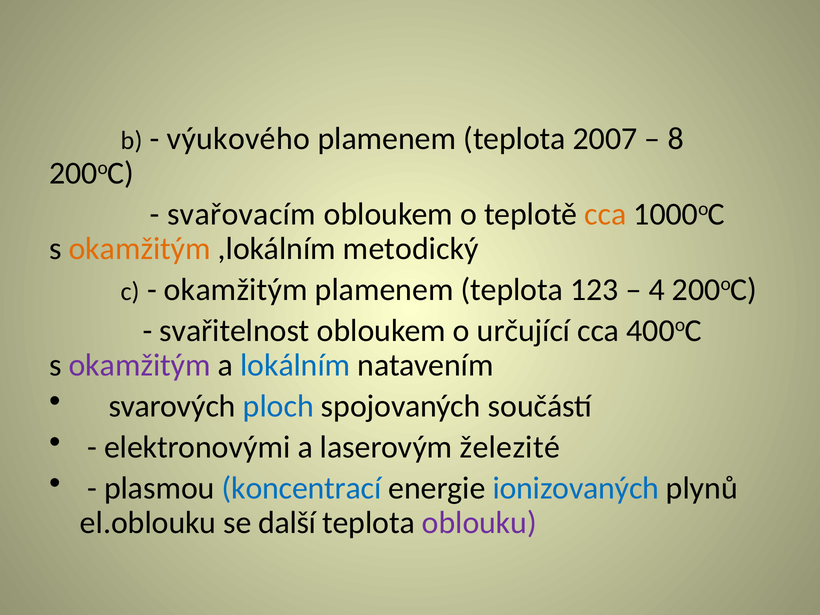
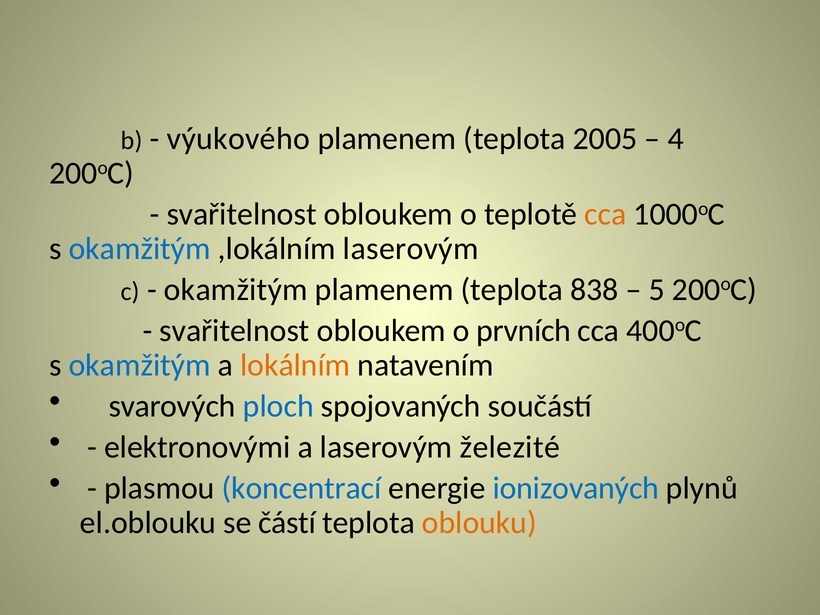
2007: 2007 -> 2005 (605, 139)
8: 8 -> 4 (676, 139)
svařovacím: svařovacím -> svařitelnost (242, 214)
okamžitým colour: orange -> blue (140, 249)
,lokálním metodický: metodický -> laserovým (411, 249)
123: 123 -> 838 (594, 290)
4: 4 -> 5 (657, 290)
určující: určující -> prvních (524, 331)
okamžitým colour: purple -> blue (140, 365)
lokálním colour: blue -> orange (295, 365)
další: další -> částí (287, 523)
oblouku colour: purple -> orange (479, 523)
